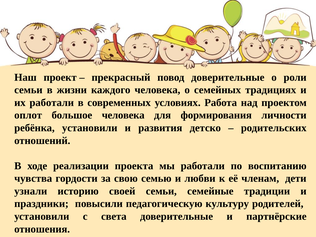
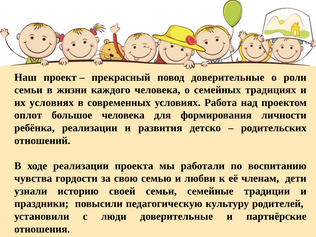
их работали: работали -> условиях (52, 103)
ребёнка установили: установили -> реализации (90, 128)
света: света -> люди (114, 216)
